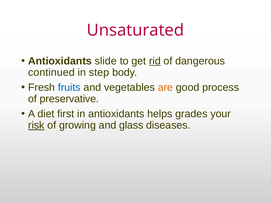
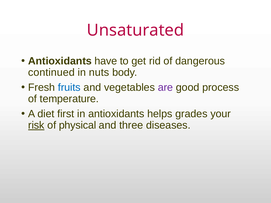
slide: slide -> have (106, 61)
rid underline: present -> none (155, 61)
step: step -> nuts (99, 72)
are colour: orange -> purple (165, 88)
preservative: preservative -> temperature (69, 99)
growing: growing -> physical (78, 125)
glass: glass -> three (131, 125)
